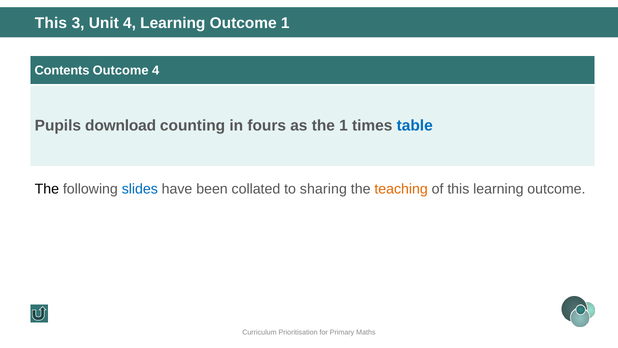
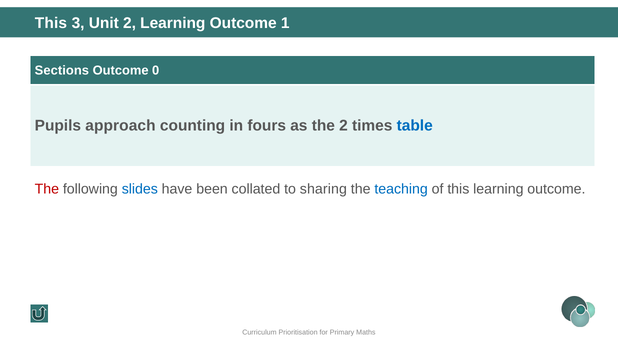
Unit 4: 4 -> 2 (129, 23)
Contents: Contents -> Sections (62, 70)
Outcome 4: 4 -> 0 (156, 70)
download: download -> approach (120, 126)
the 1: 1 -> 2 (344, 126)
The colour: black -> red (47, 189)
teaching colour: orange -> blue (401, 189)
